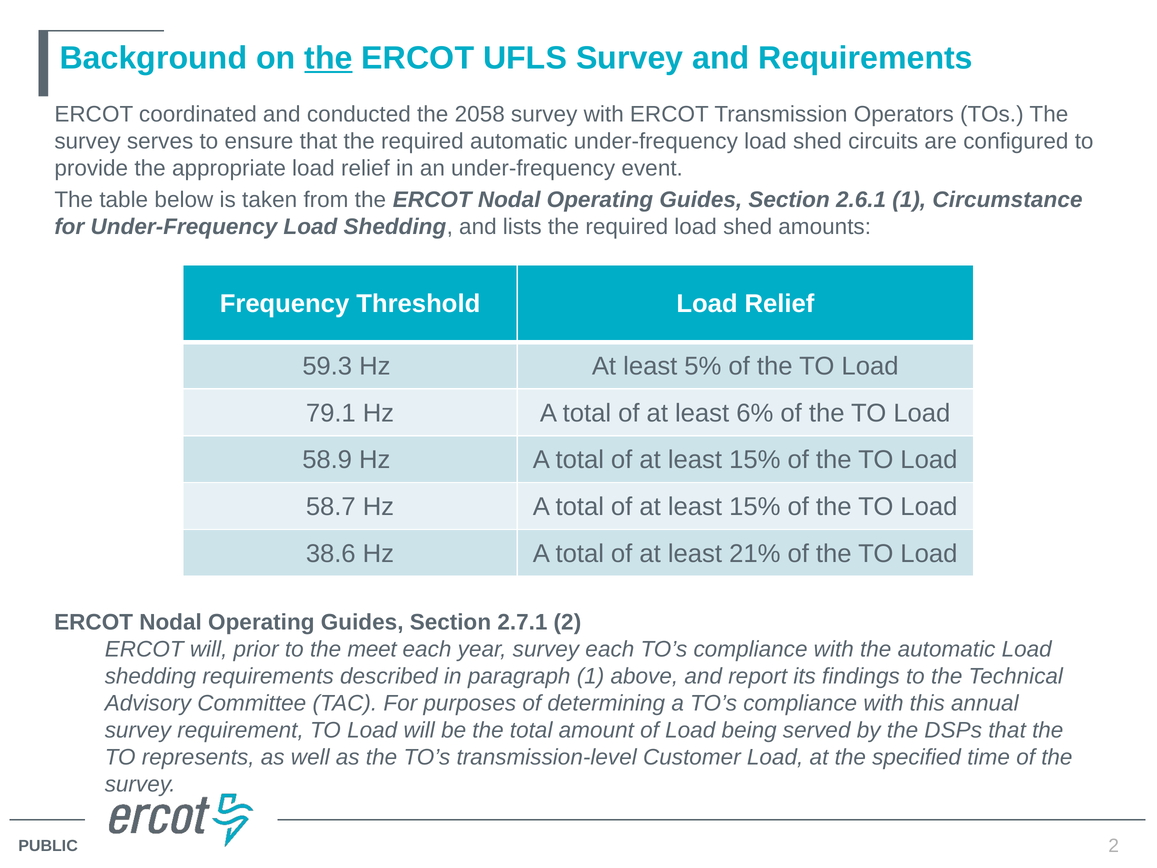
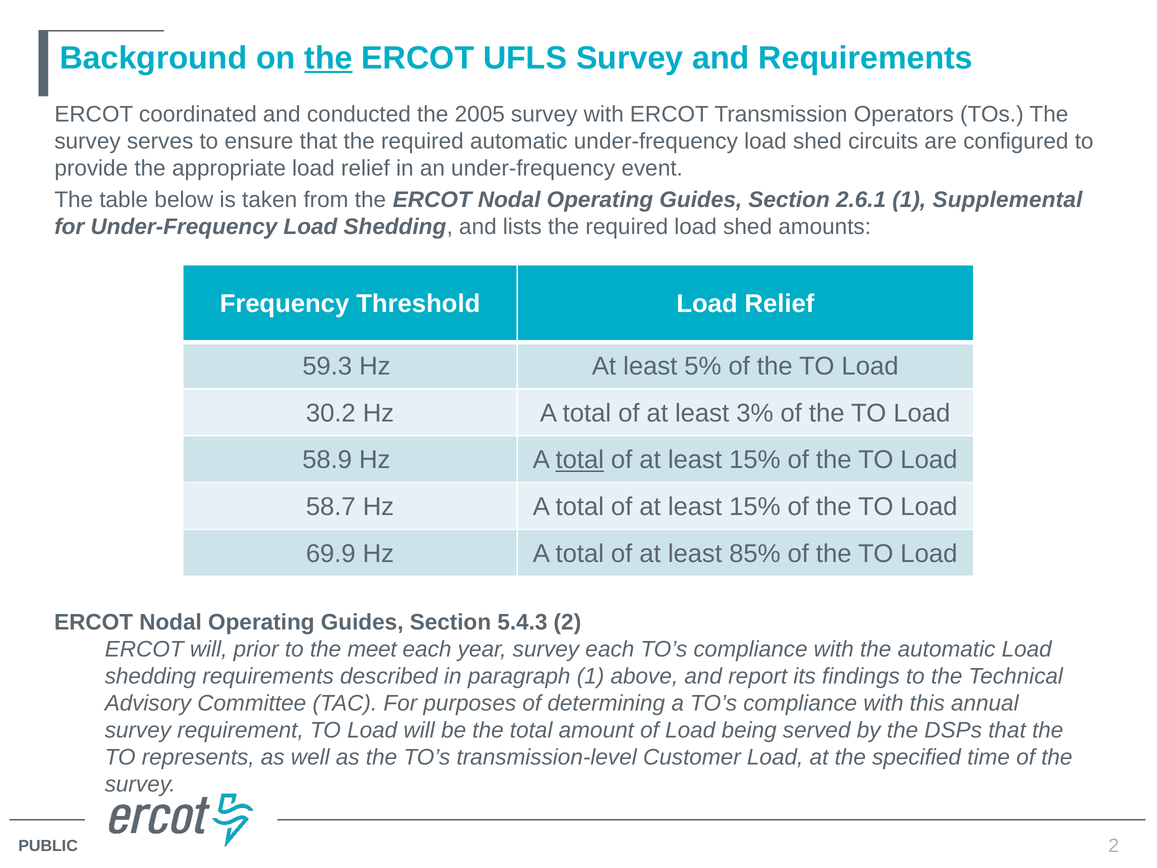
2058: 2058 -> 2005 (480, 114)
Circumstance: Circumstance -> Supplemental (1007, 200)
79.1: 79.1 -> 30.2 (331, 413)
6%: 6% -> 3% (755, 413)
total underline: none -> present (580, 460)
38.6: 38.6 -> 69.9 (331, 554)
21%: 21% -> 85% (755, 554)
2.7.1: 2.7.1 -> 5.4.3 (522, 622)
